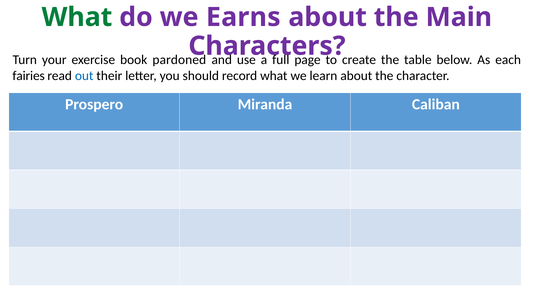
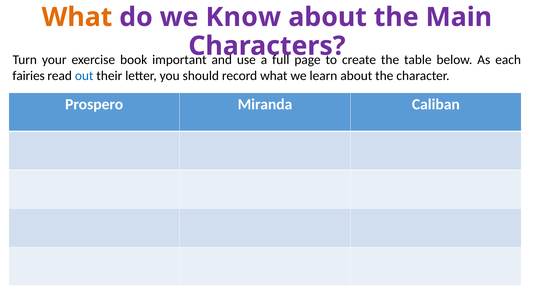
What colour: green -> orange (77, 17)
Earns: Earns -> Know (243, 17)
pardoned: pardoned -> important (179, 60)
